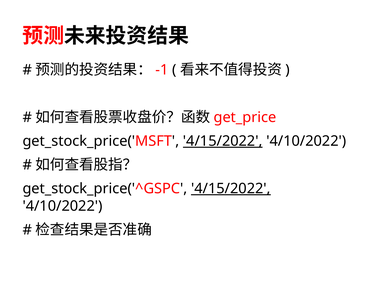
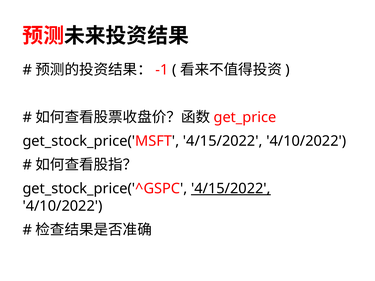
4/15/2022 underline: present -> none (223, 141)
